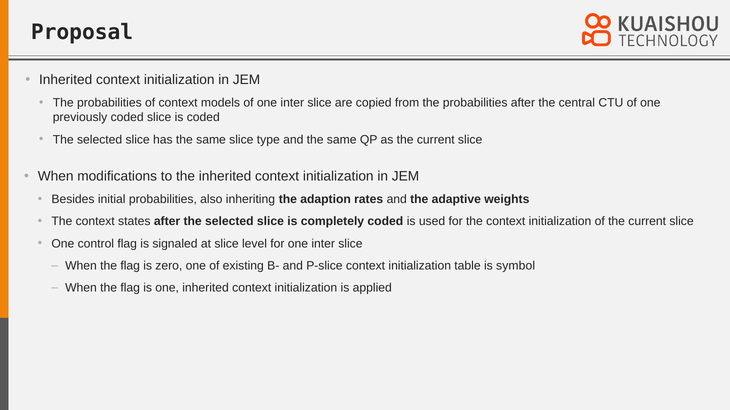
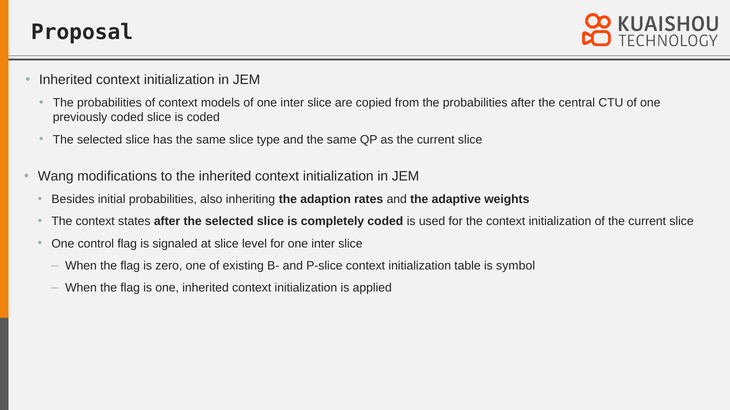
When: When -> Wang (56, 177)
